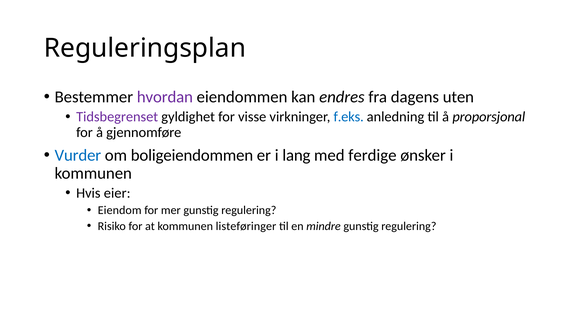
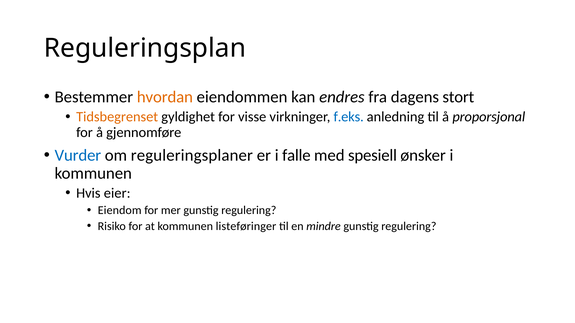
hvordan colour: purple -> orange (165, 97)
uten: uten -> stort (458, 97)
Tidsbegrenset colour: purple -> orange (117, 117)
boligeiendommen: boligeiendommen -> reguleringsplaner (192, 155)
lang: lang -> falle (296, 155)
ferdige: ferdige -> spesiell (373, 155)
